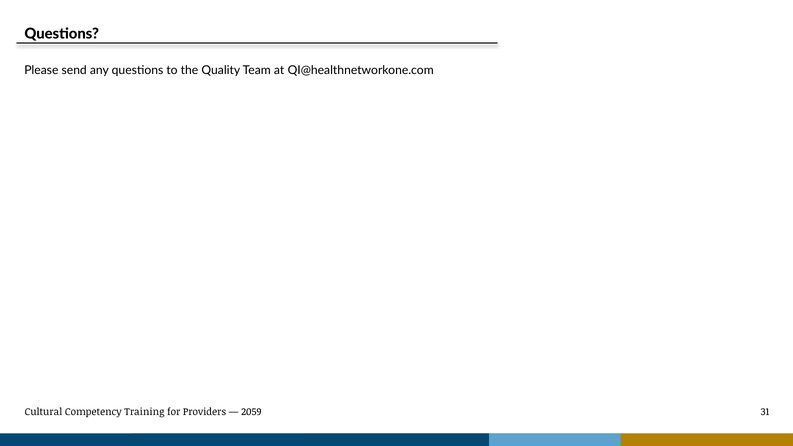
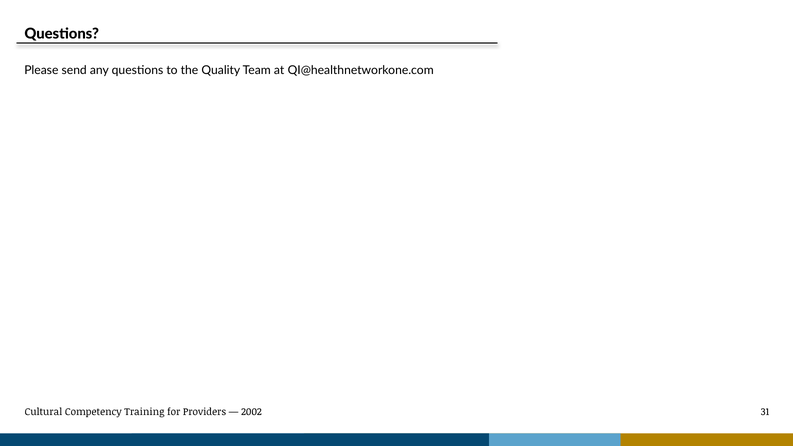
2059: 2059 -> 2002 (251, 412)
